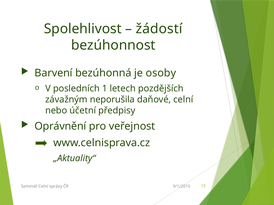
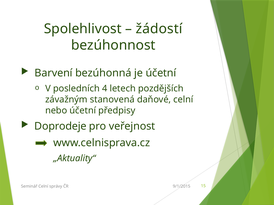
je osoby: osoby -> účetní (161, 73)
1: 1 -> 4 (105, 89)
neporušila: neporušila -> stanovená (112, 100)
Oprávnění: Oprávnění -> Doprodeje (60, 126)
